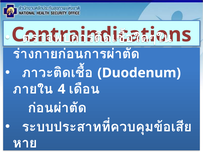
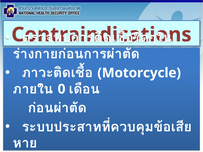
Duodenum: Duodenum -> Motorcycle (139, 73)
4: 4 -> 0 (62, 89)
